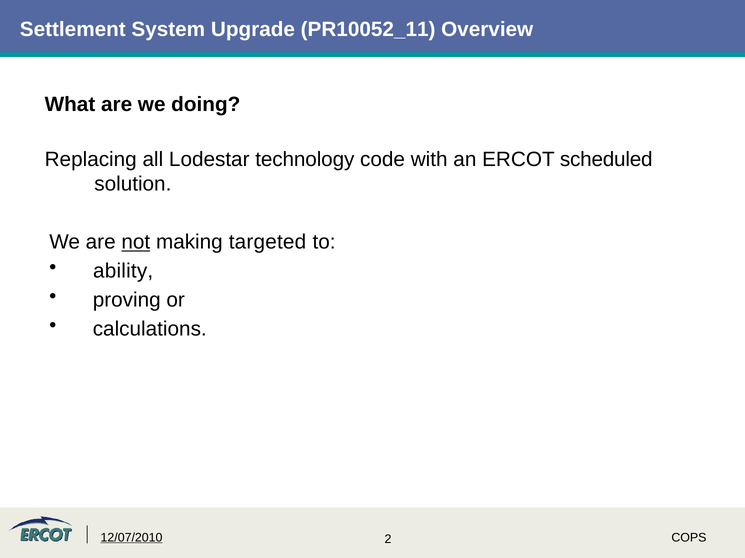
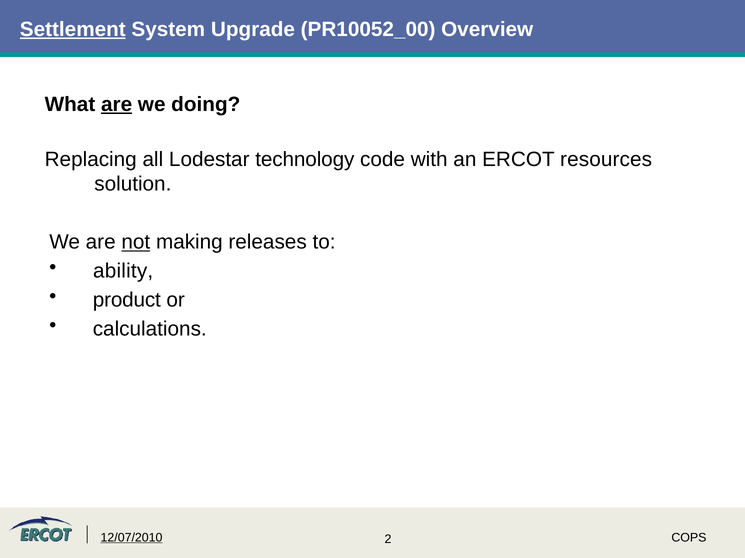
Settlement underline: none -> present (73, 29)
PR10052_11: PR10052_11 -> PR10052_00 (368, 29)
are underline: none -> present (117, 105)
scheduled: scheduled -> resources (606, 160)
targeted: targeted -> releases (268, 242)
proving: proving -> product (127, 300)
